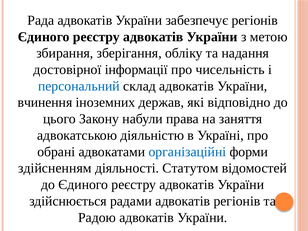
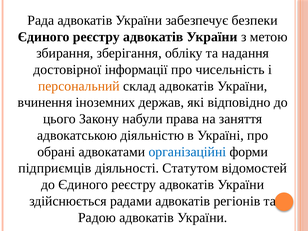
забезпечує регіонів: регіонів -> безпеки (255, 20)
персональний colour: blue -> orange (79, 86)
здійсненням: здійсненням -> підприємців (55, 168)
